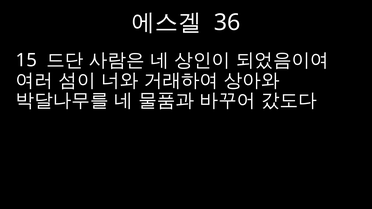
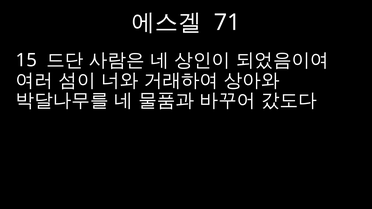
36: 36 -> 71 (227, 22)
